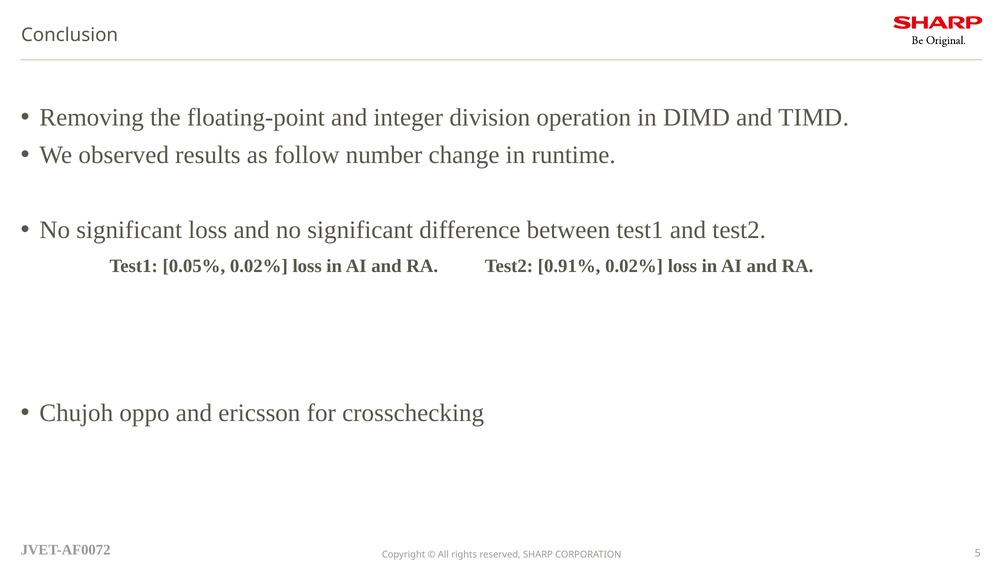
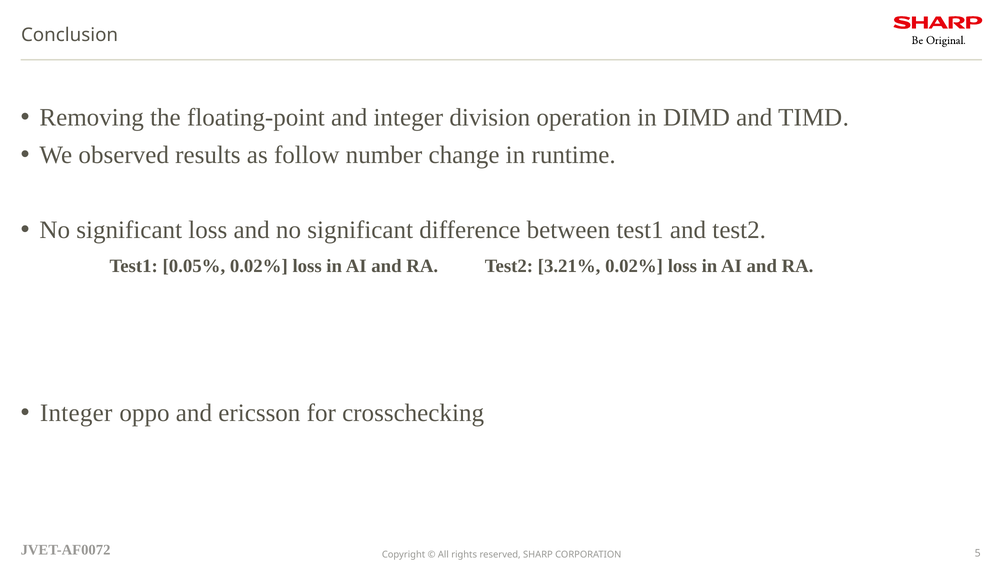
0.91%: 0.91% -> 3.21% (569, 266)
Chujoh: Chujoh -> Integer (76, 413)
